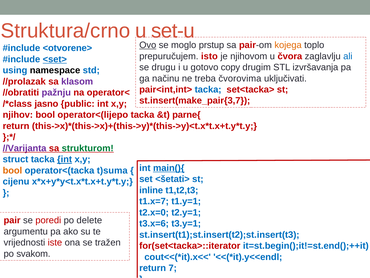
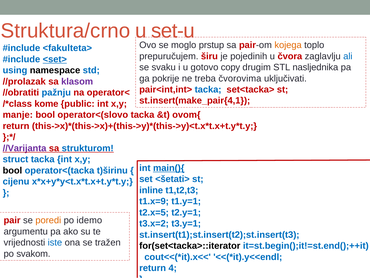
Ovo underline: present -> none (148, 45)
<otvorene>: <otvorene> -> <fakulteta> (67, 48)
isto: isto -> širu (209, 56)
njihovom: njihovom -> pojedinih (249, 56)
drugu: drugu -> svaku (164, 67)
izvršavanja: izvršavanja -> nasljednika (315, 67)
načinu: načinu -> pokrije (166, 78)
pažnju colour: purple -> blue (56, 92)
st.insert(make_pair{3,7: st.insert(make_pair{3,7 -> st.insert(make_pair{4,1 (195, 101)
jasno: jasno -> kome (46, 104)
njihov: njihov -> manje (18, 115)
operator<(lijepo: operator<(lijepo -> operator<(slovo (93, 115)
parne{: parne{ -> ovom{ (186, 115)
strukturom colour: green -> blue (88, 148)
int underline: present -> none (65, 159)
bool colour: orange -> black (12, 170)
t)suma: t)suma -> t)širinu (112, 170)
t1.x=7: t1.x=7 -> t1.x=9 (154, 201)
t2.x=0: t2.x=0 -> t2.x=5 (154, 212)
poredi colour: red -> orange (48, 220)
delete: delete -> idemo (89, 220)
t3.x=6: t3.x=6 -> t3.x=2 (154, 223)
iste colour: red -> blue (55, 242)
for(set<tacka>::iterator colour: red -> black (190, 245)
7: 7 -> 4 (173, 268)
